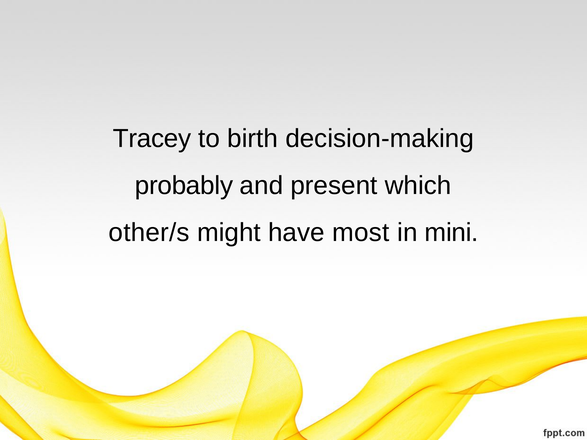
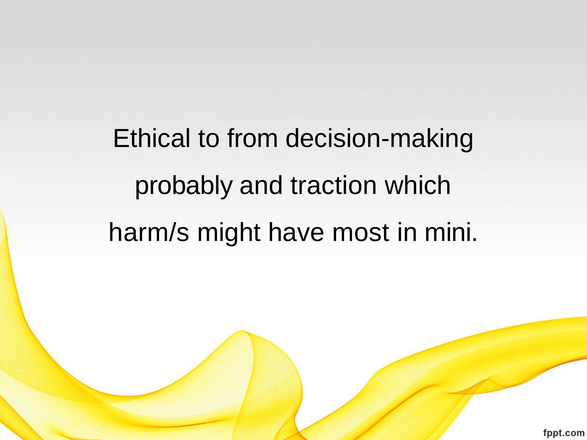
Tracey: Tracey -> Ethical (152, 139)
birth: birth -> from (253, 139)
present: present -> traction (334, 186)
other/s: other/s -> harm/s (149, 233)
